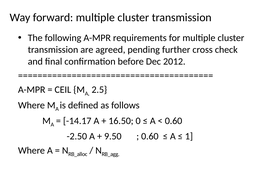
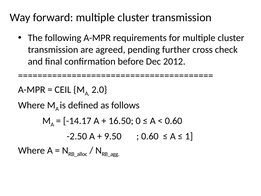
2.5: 2.5 -> 2.0 (99, 90)
